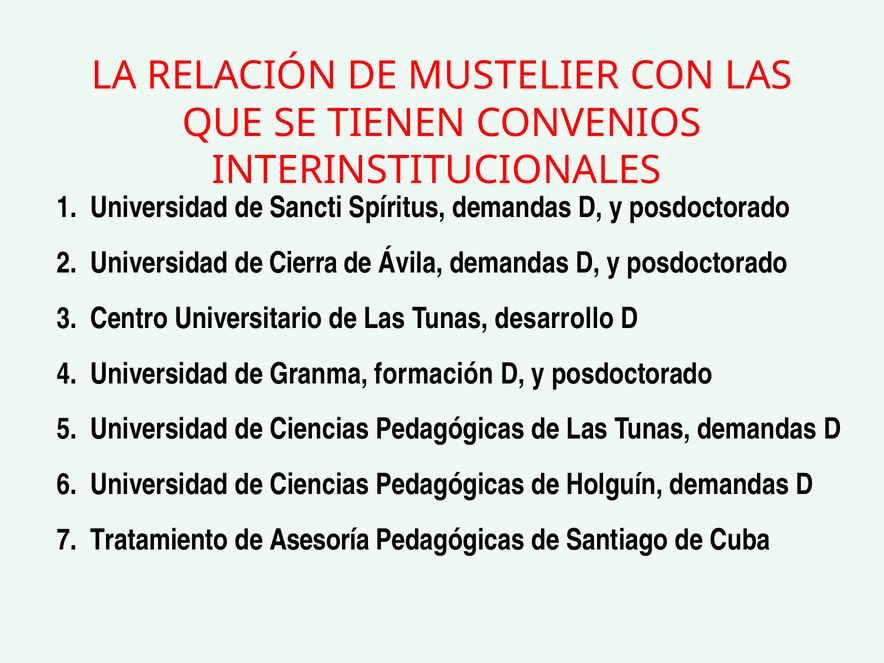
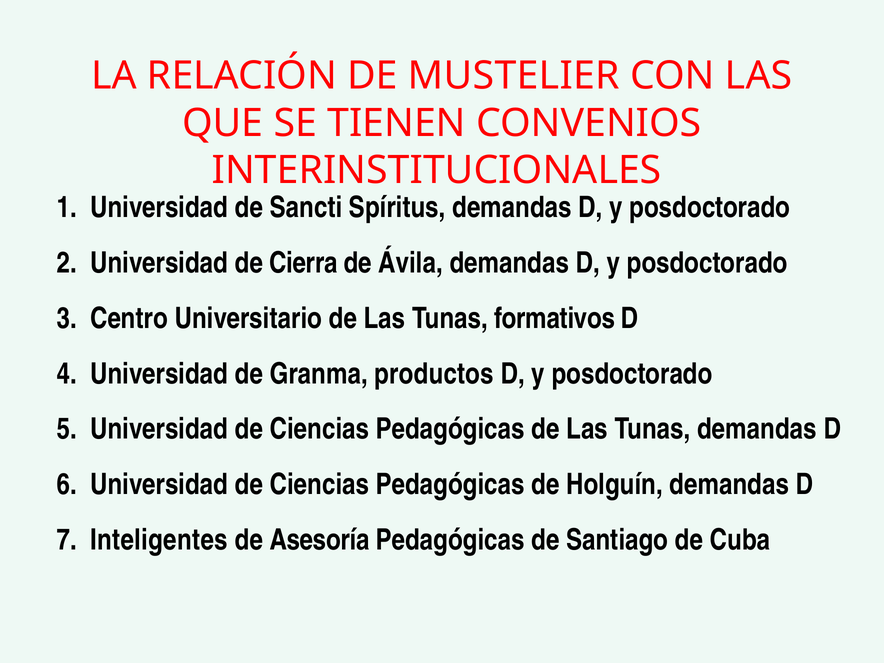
desarrollo: desarrollo -> formativos (555, 318)
formación: formación -> productos (434, 374)
Tratamiento: Tratamiento -> Inteligentes (159, 540)
